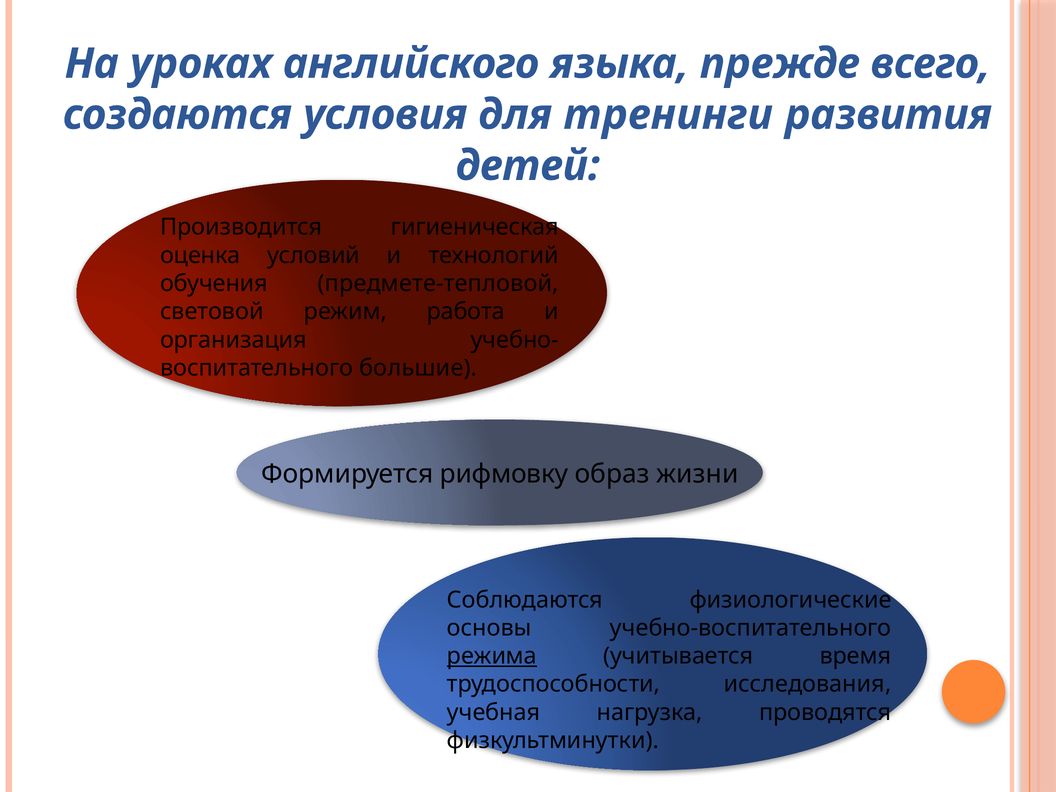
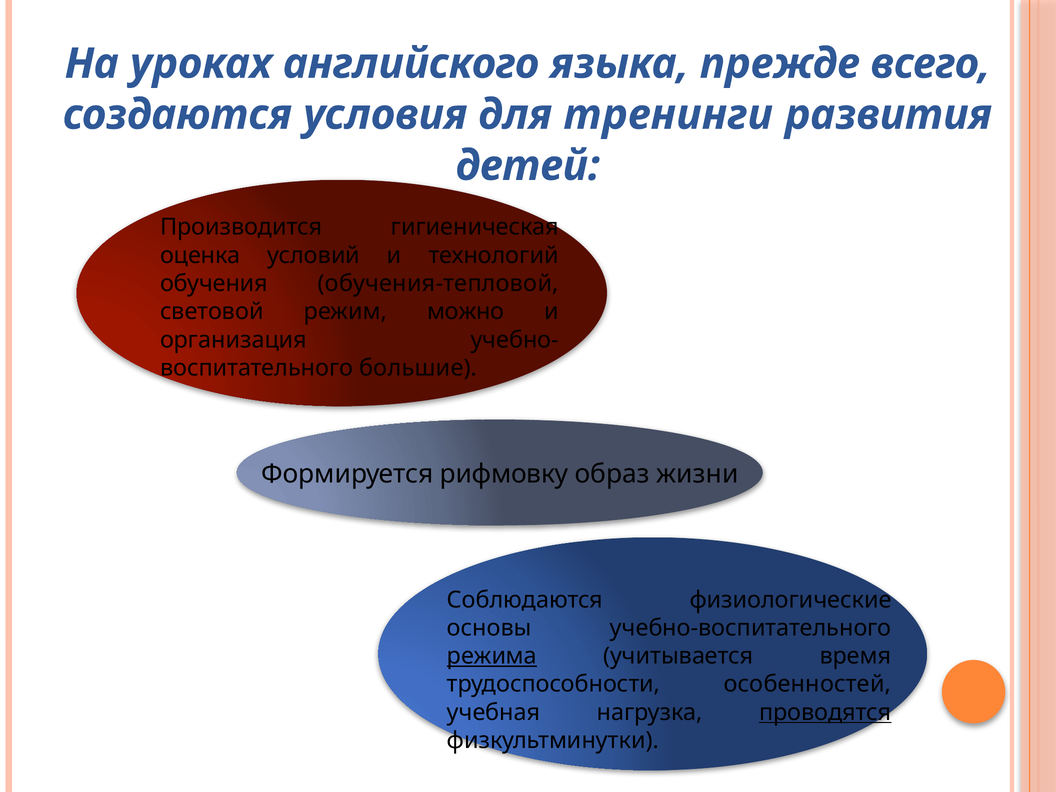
предмете-тепловой: предмете-тепловой -> обучения-тепловой (438, 284)
работа: работа -> можно (466, 312)
исследования: исследования -> особенностей (807, 684)
проводятся underline: none -> present (825, 712)
